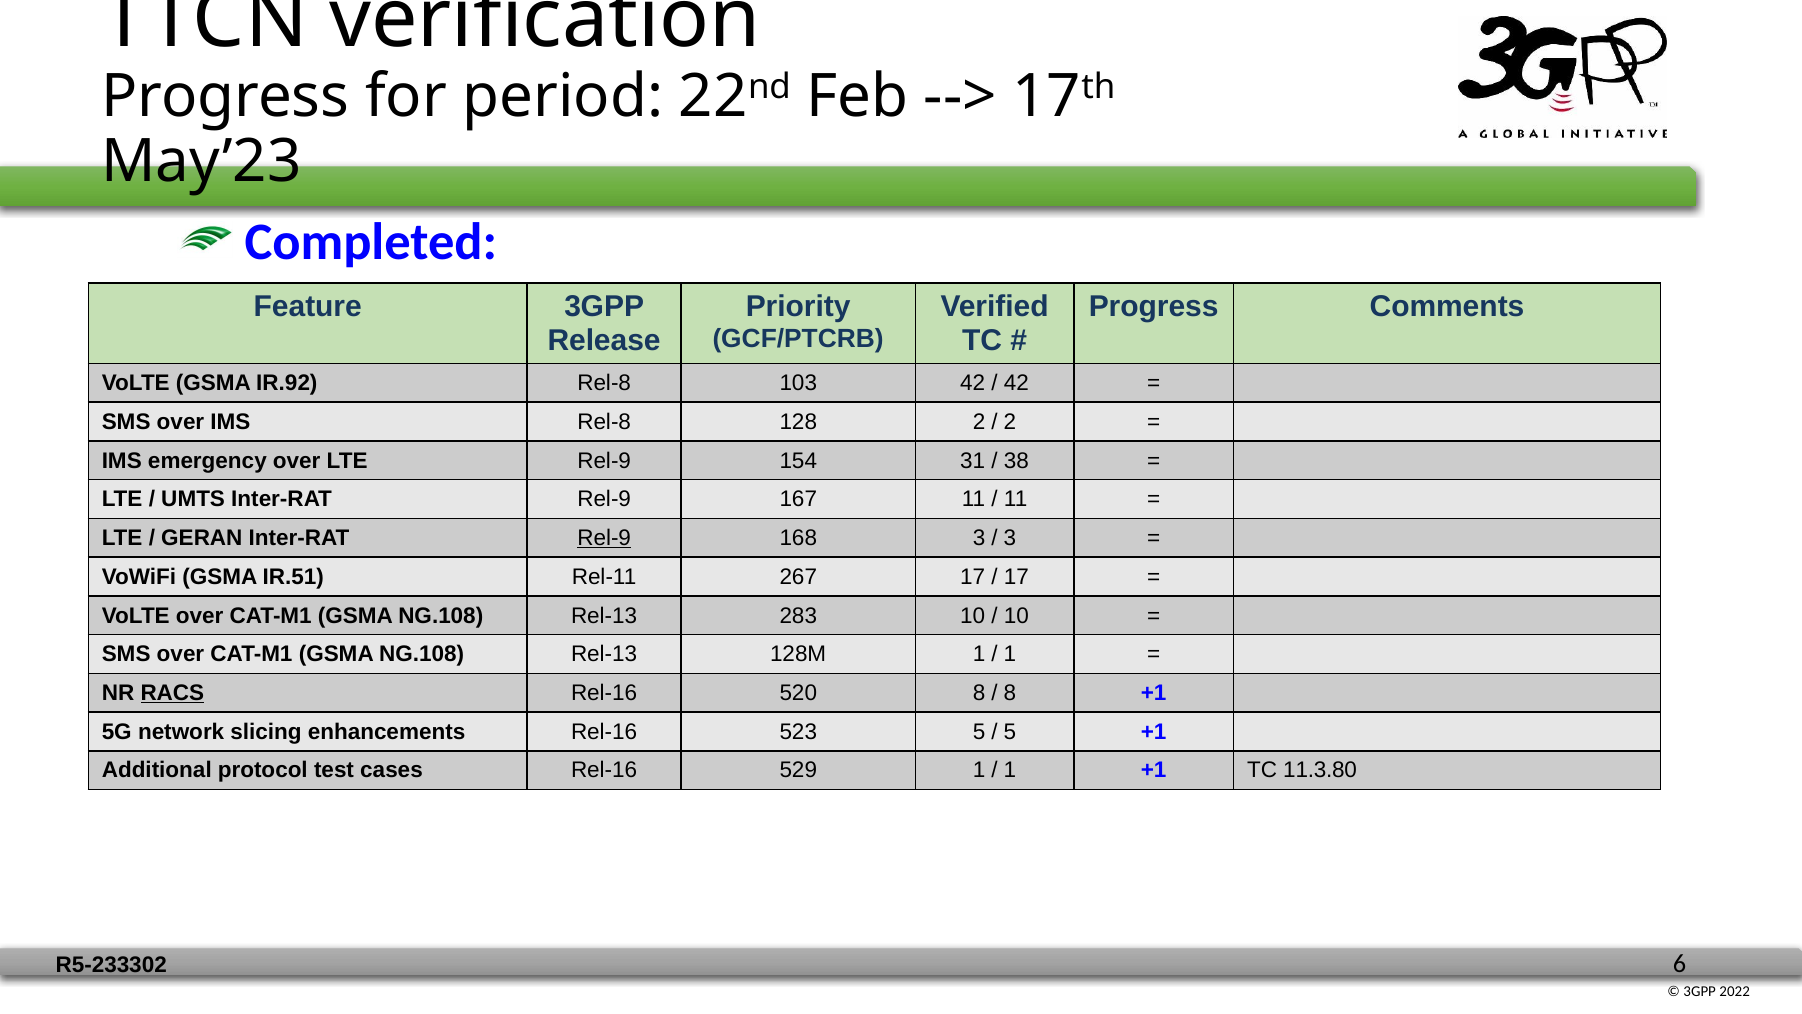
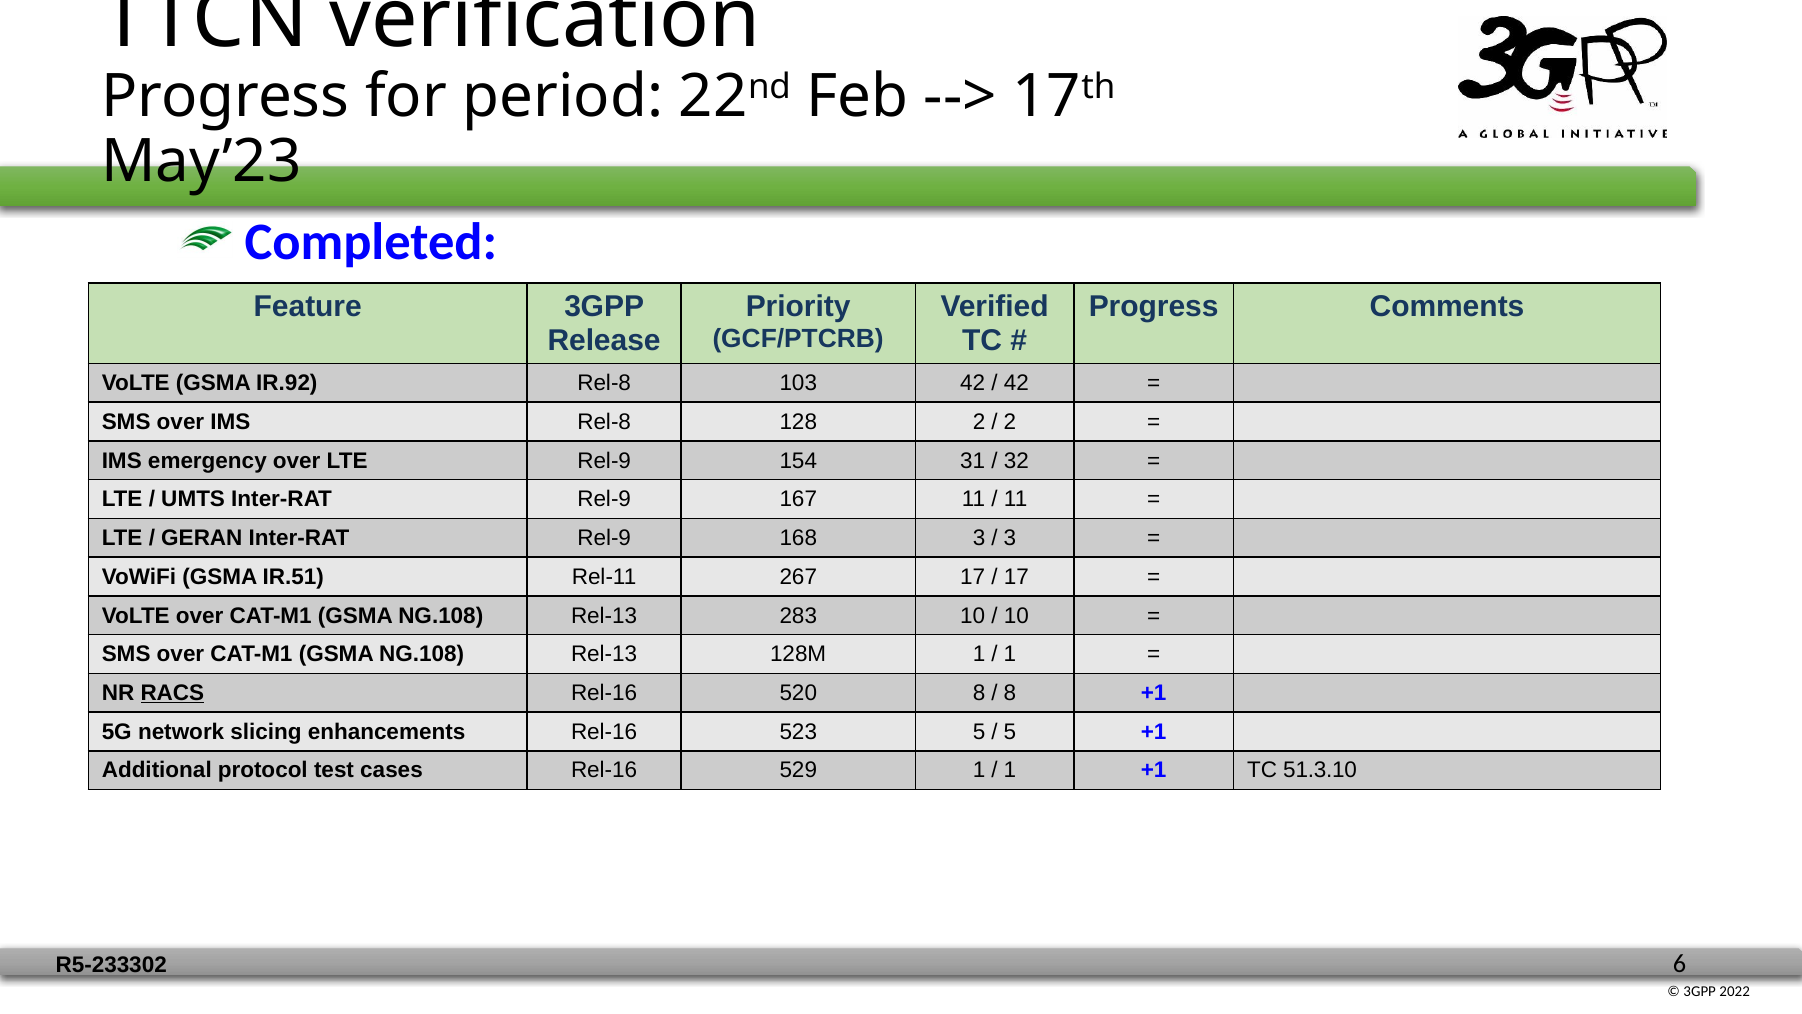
38: 38 -> 32 (1016, 460)
Rel-9 underline: present -> none (604, 538)
11.3.80: 11.3.80 -> 51.3.10 (1320, 770)
